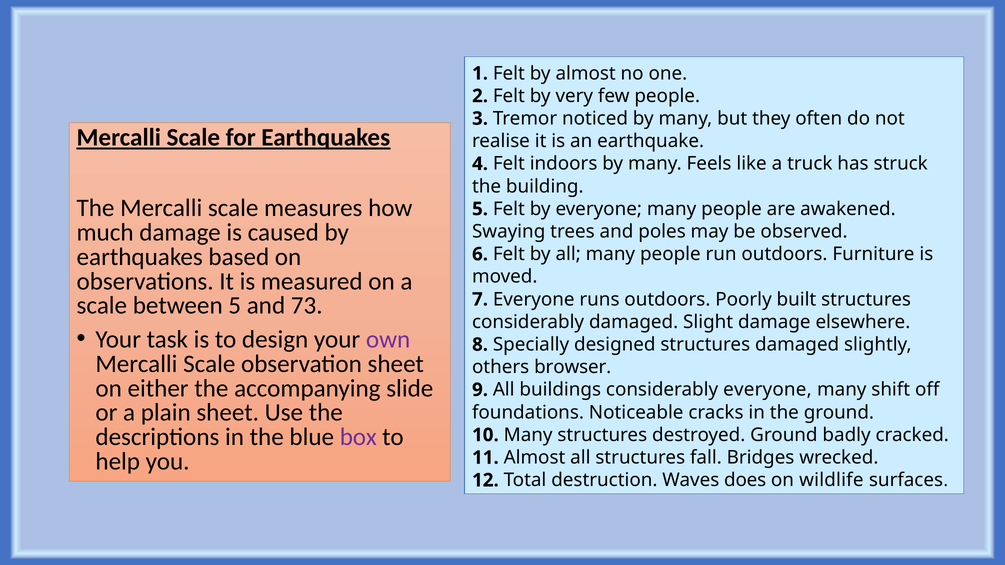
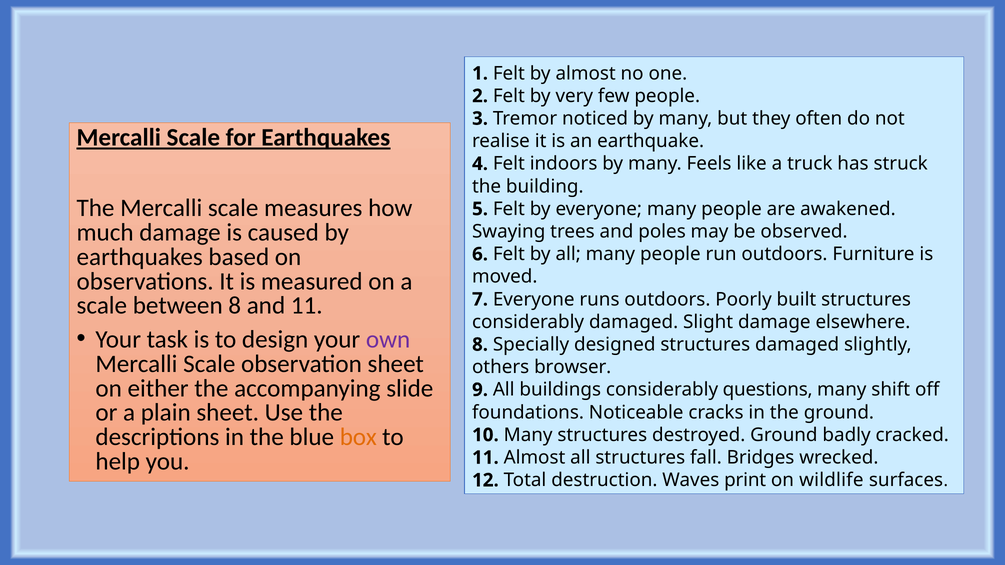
between 5: 5 -> 8 (235, 306)
and 73: 73 -> 11 (307, 306)
considerably everyone: everyone -> questions (768, 390)
box colour: purple -> orange (358, 437)
does: does -> print (745, 480)
